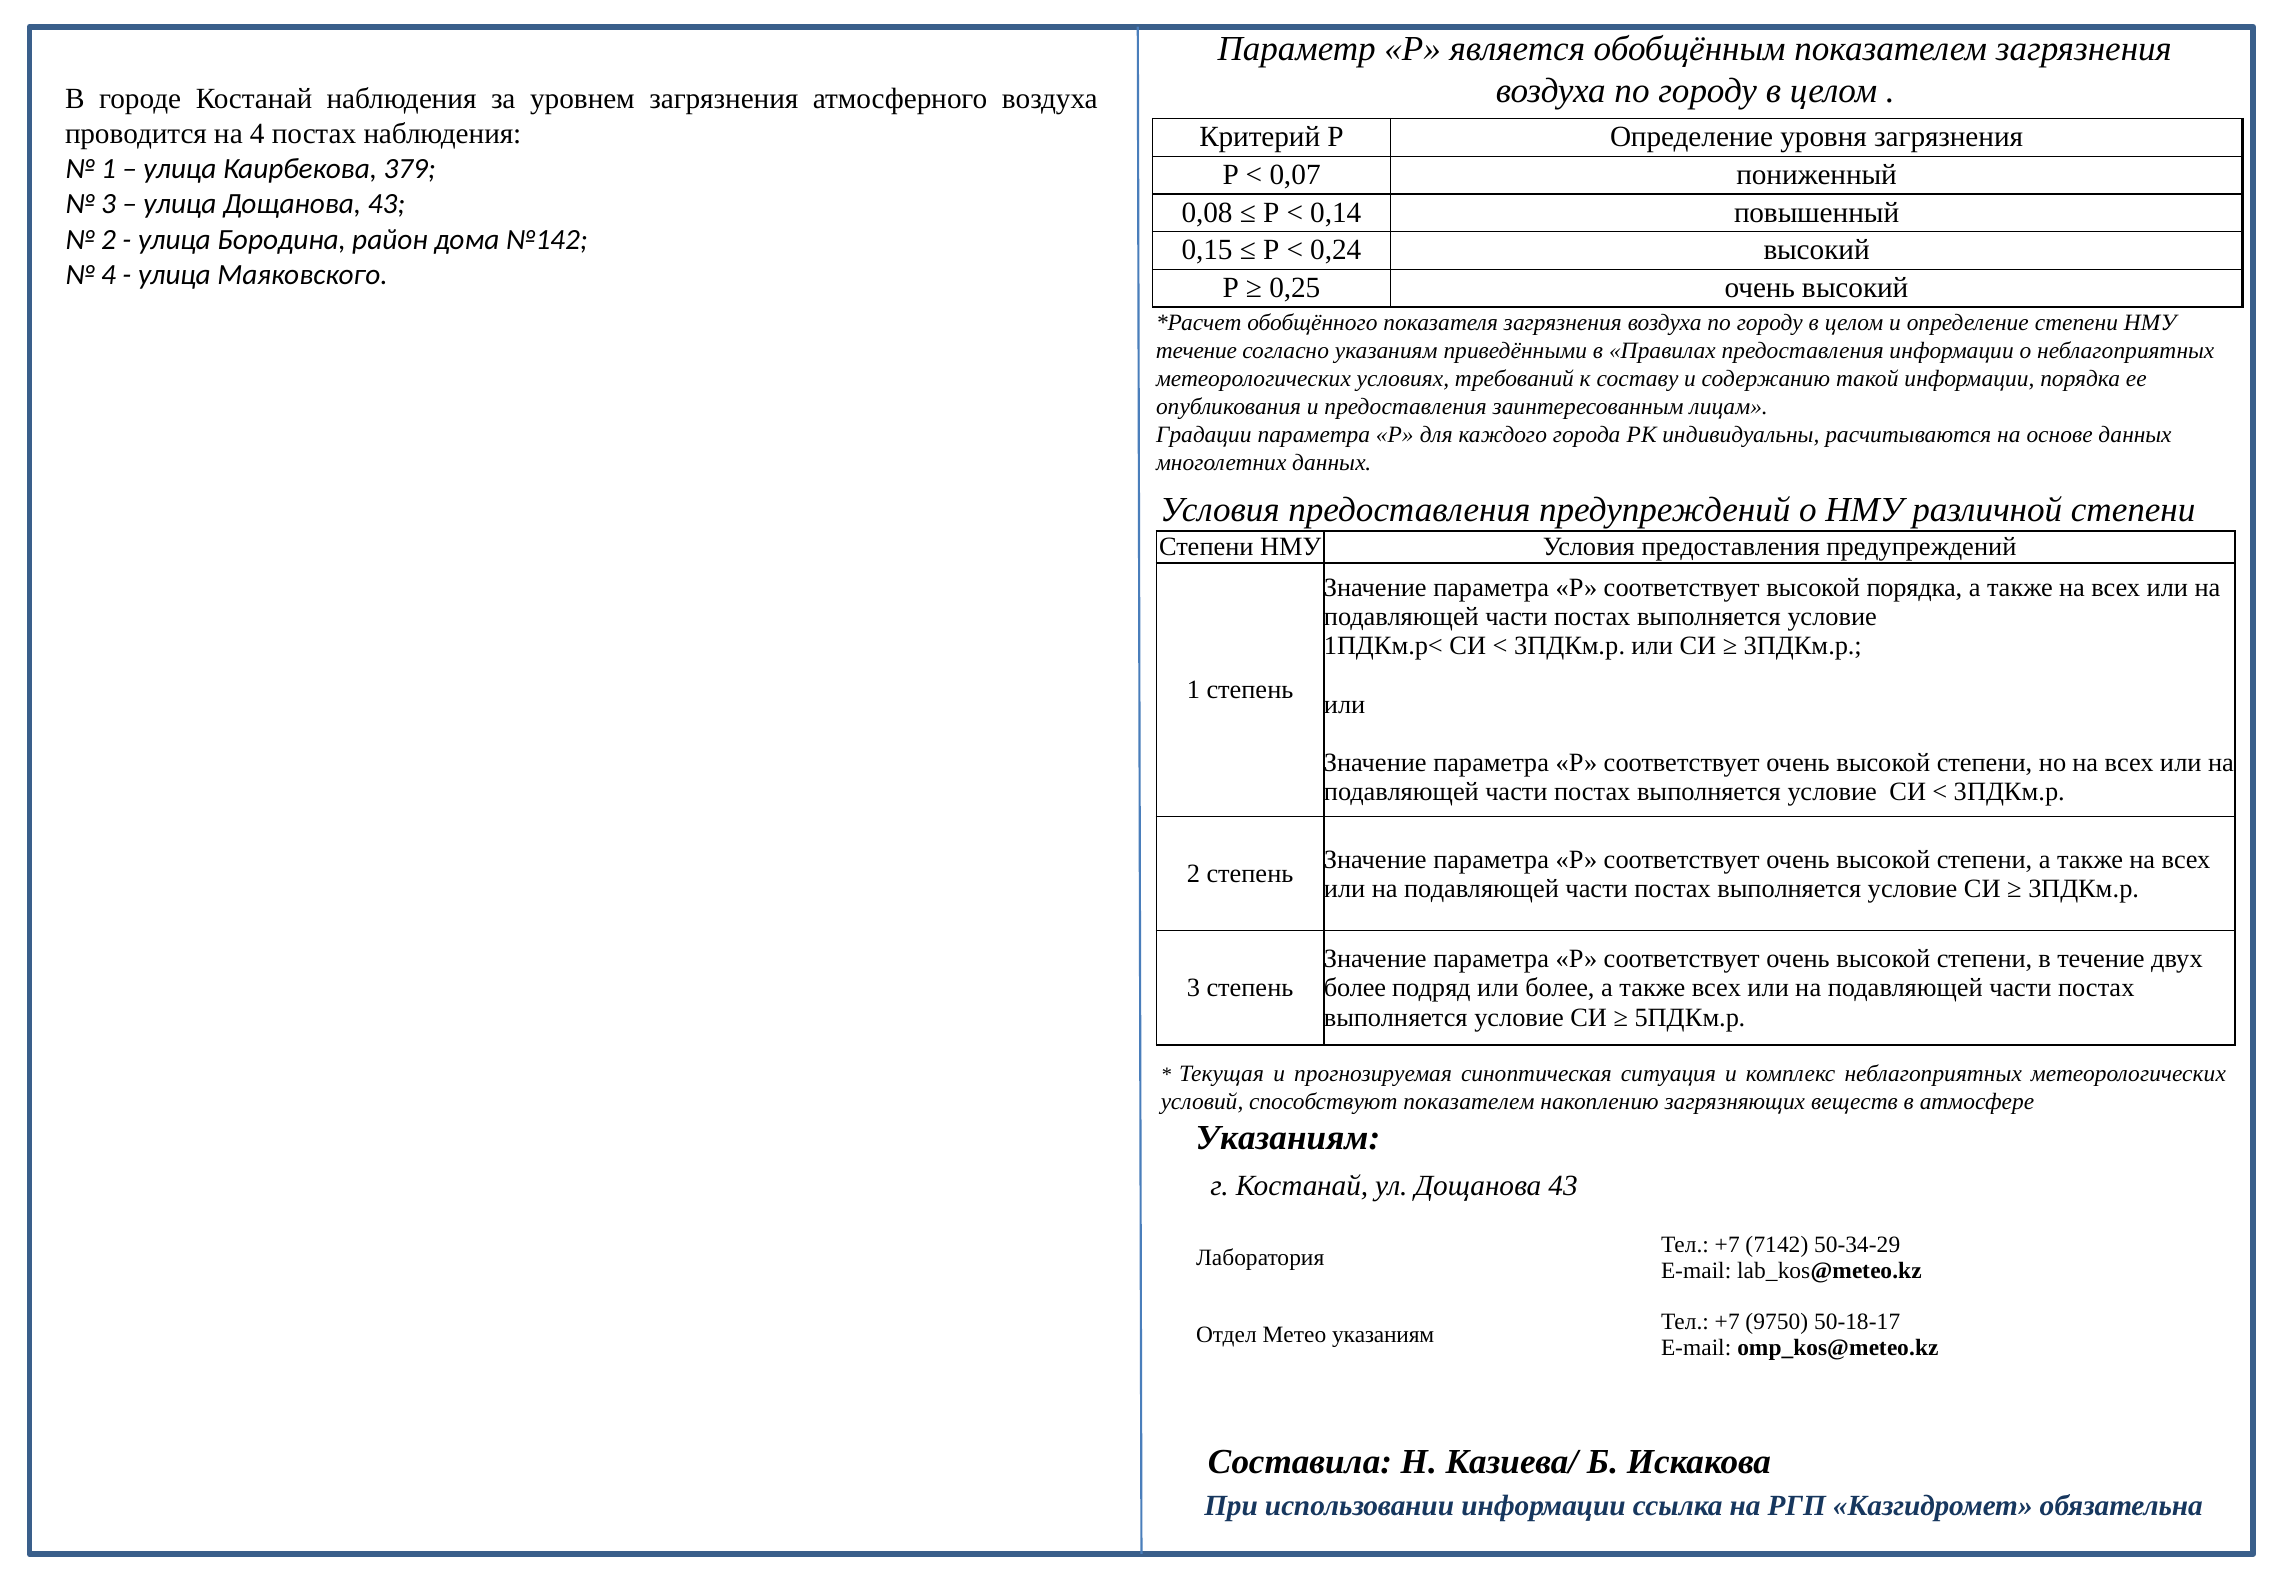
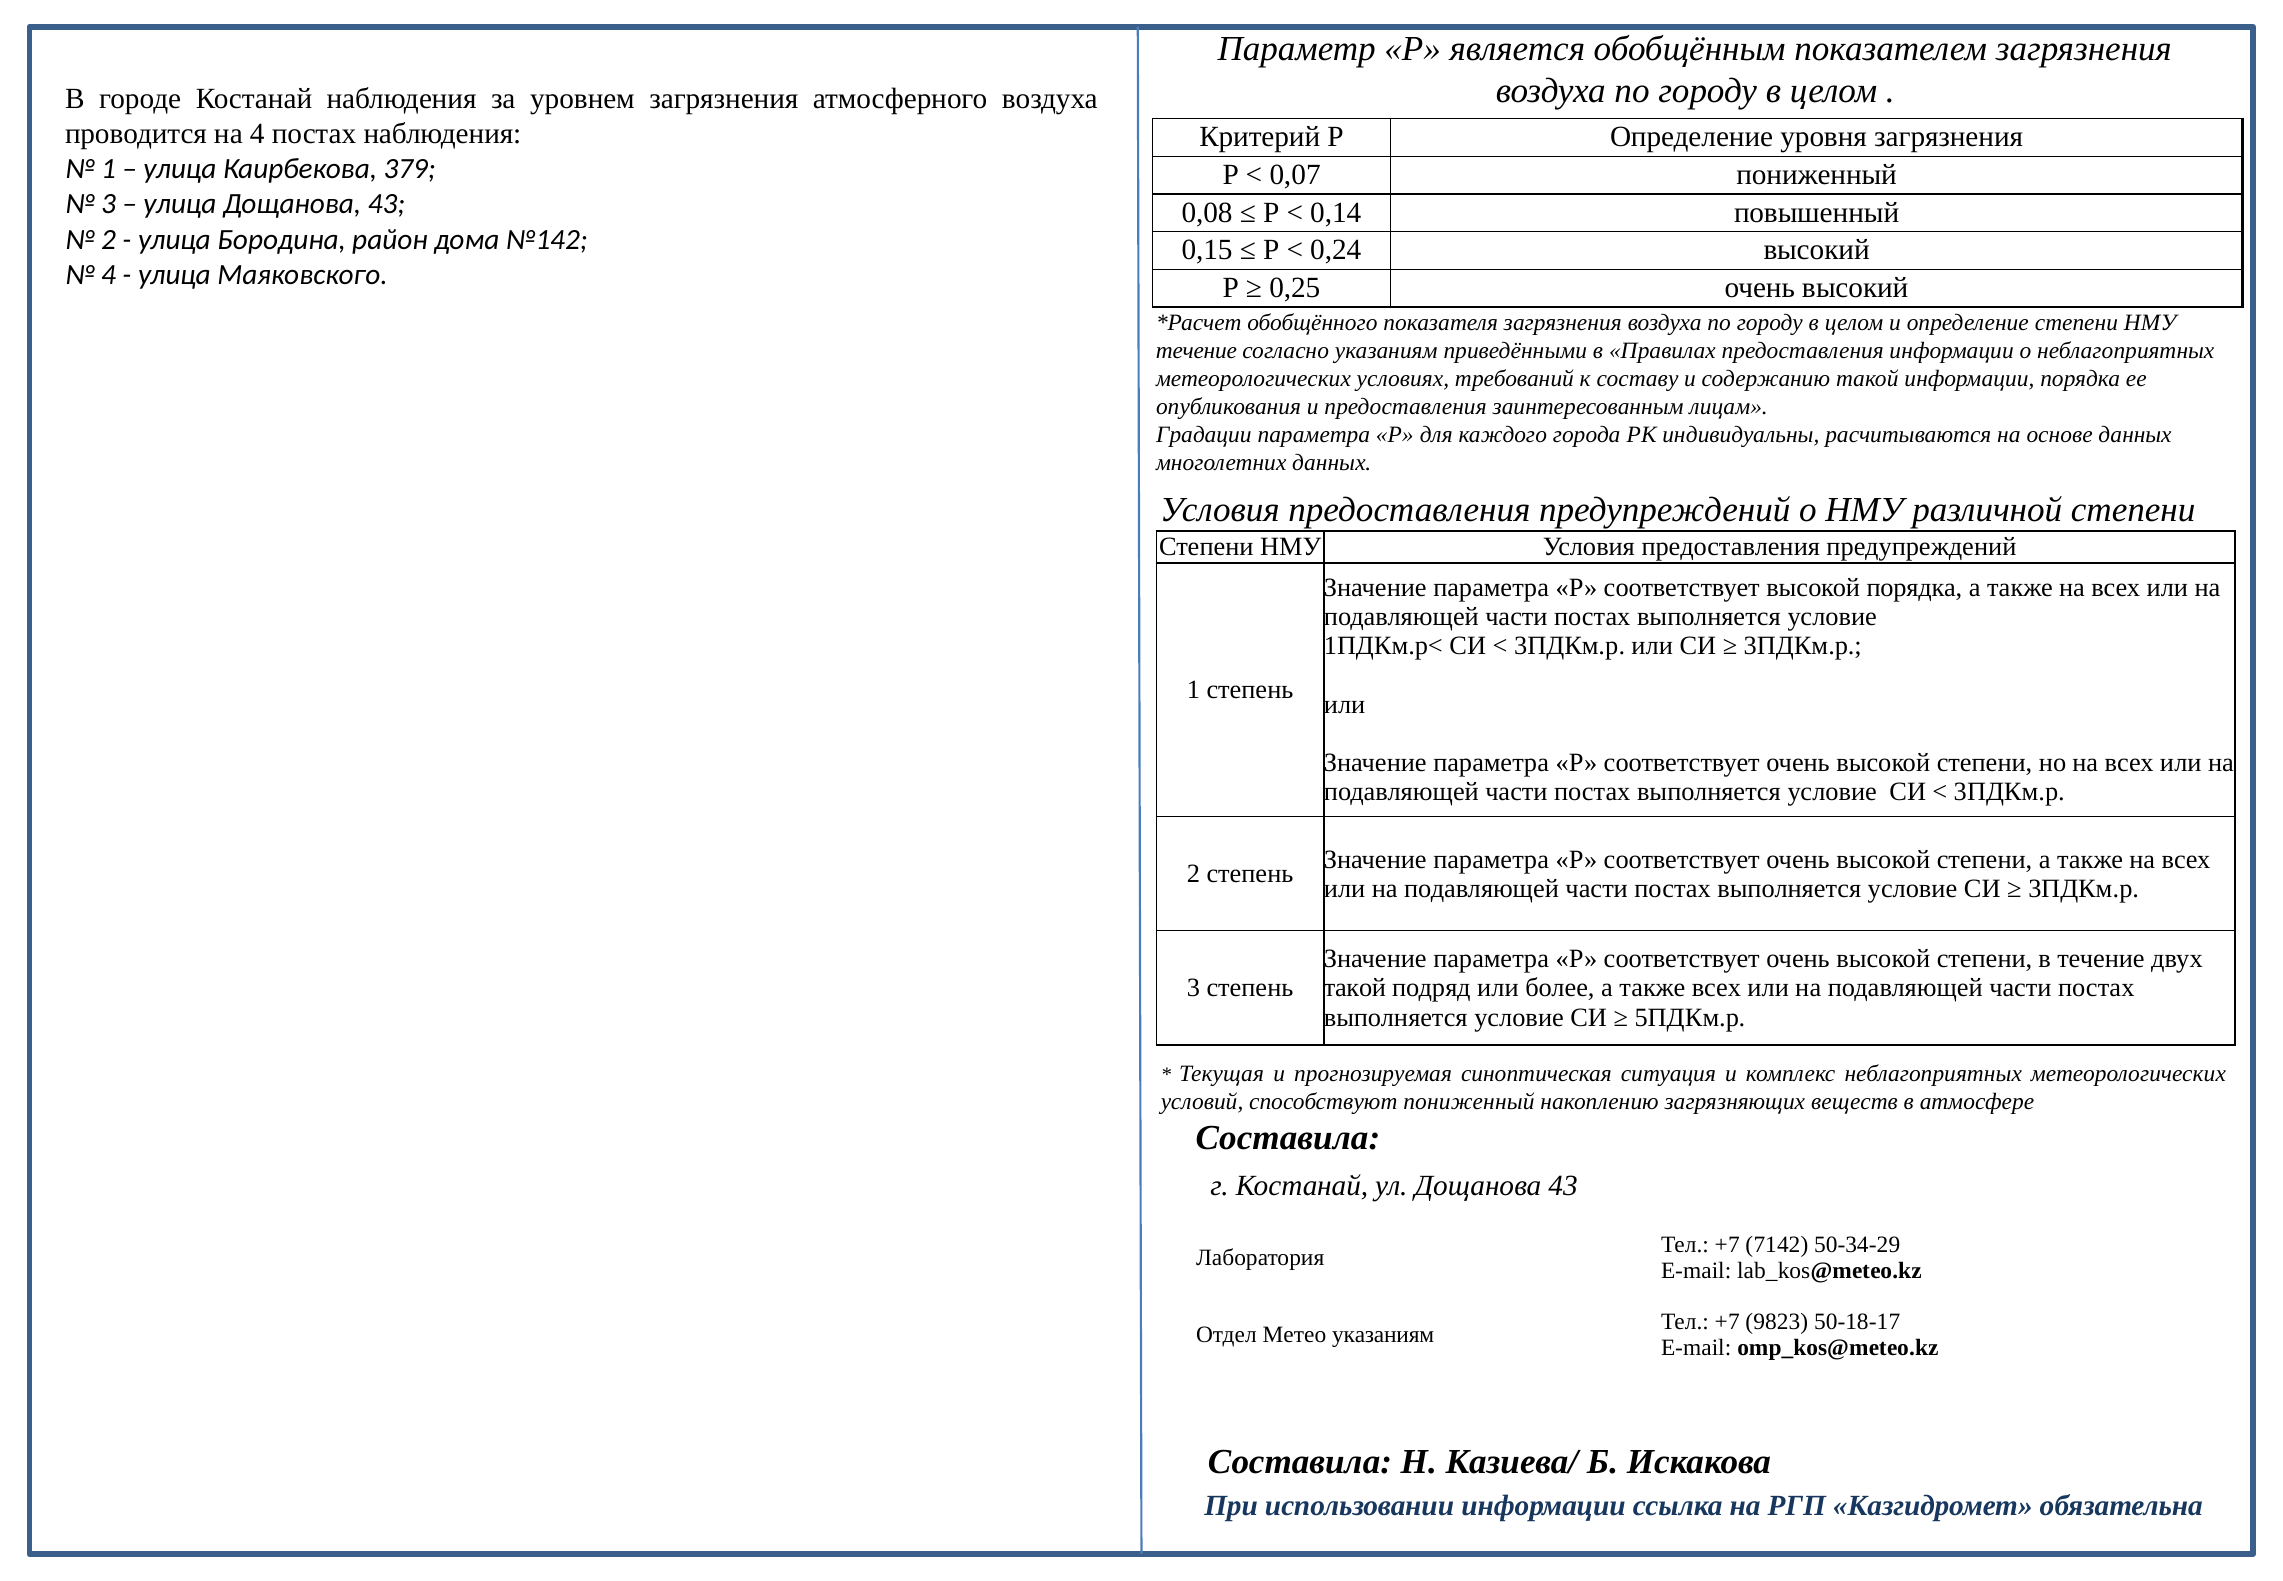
более: более -> такой (1355, 988)
способствуют показателем: показателем -> пониженный (1469, 1101)
Указаниям: Указаниям -> Составила (1288, 1137)
9750: 9750 -> 9823 (1777, 1322)
